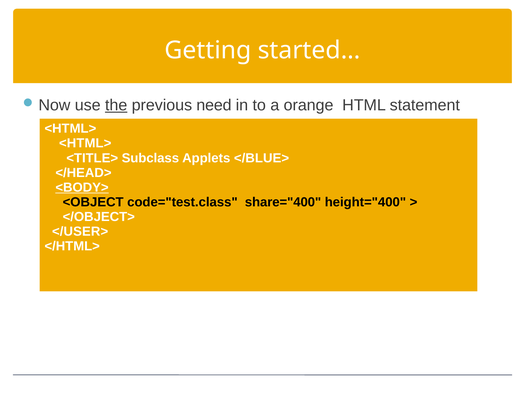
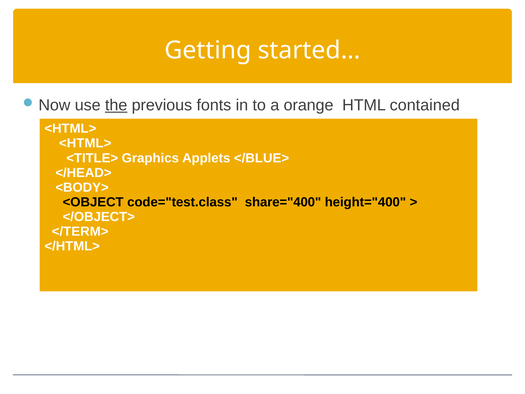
need: need -> fonts (214, 105)
statement: statement -> contained (425, 105)
Subclass: Subclass -> Graphics (150, 158)
<BODY> underline: present -> none (82, 187)
</USER>: </USER> -> </TERM> (80, 231)
